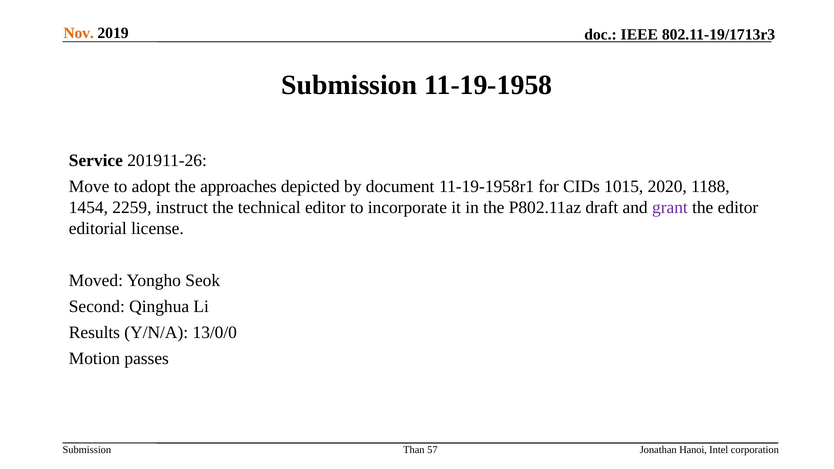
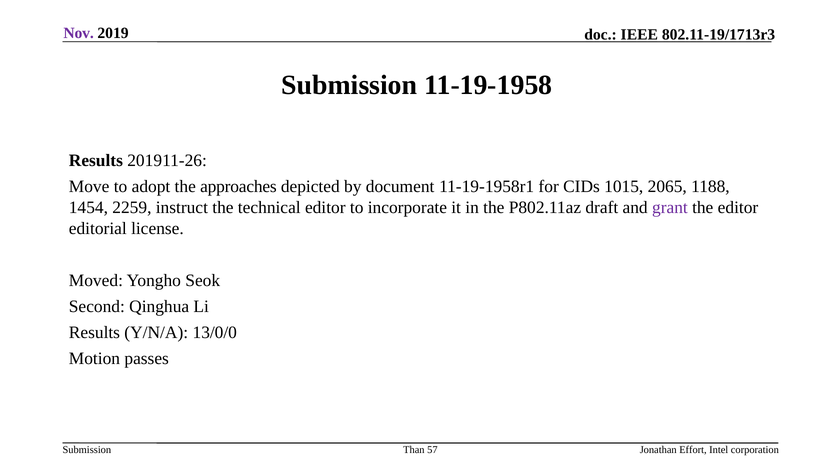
Nov colour: orange -> purple (79, 33)
Service: Service -> Results (96, 161)
2020: 2020 -> 2065 (667, 187)
Hanoi: Hanoi -> Effort (693, 450)
